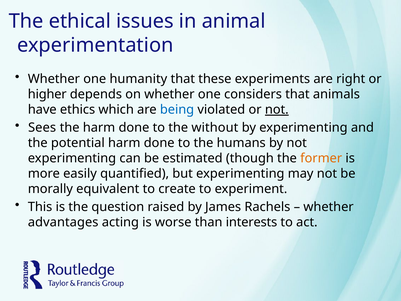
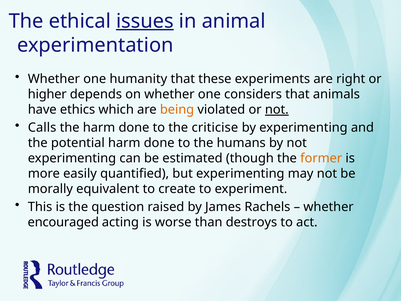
issues underline: none -> present (145, 21)
being colour: blue -> orange (177, 110)
Sees: Sees -> Calls (42, 127)
without: without -> criticise (215, 127)
advantages: advantages -> encouraged (63, 222)
interests: interests -> destroys (251, 222)
